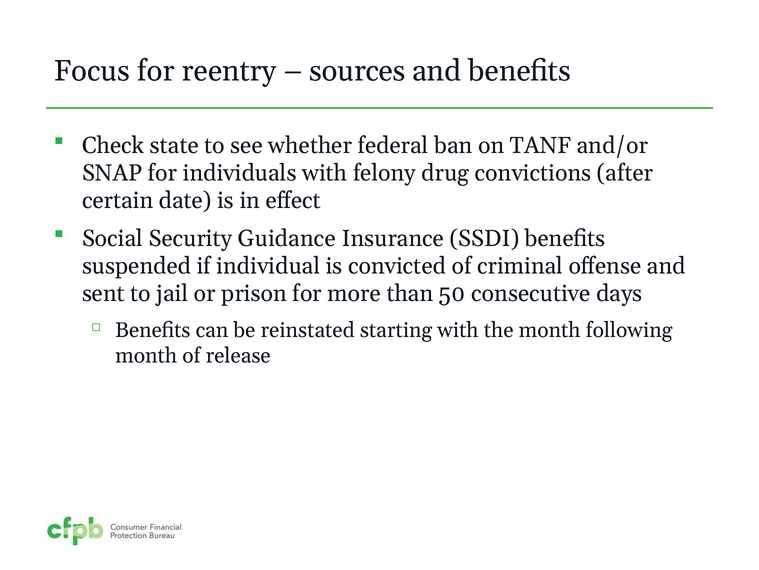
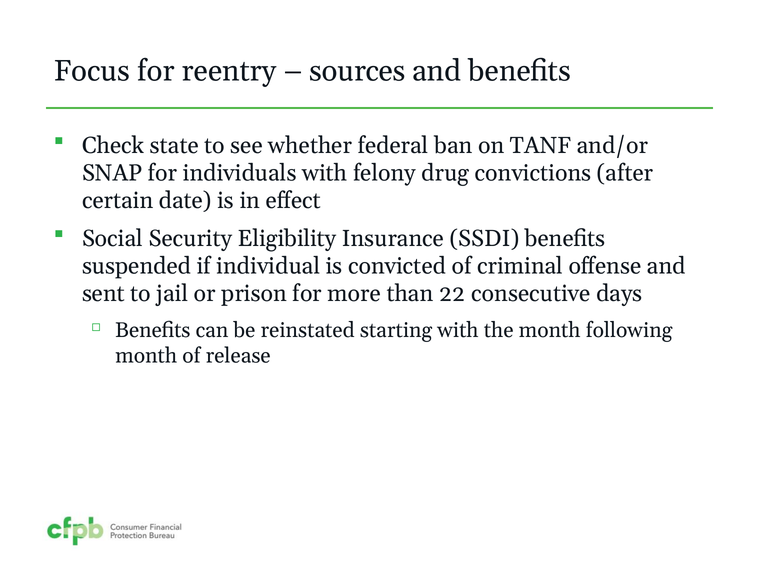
Guidance: Guidance -> Eligibility (287, 238)
50: 50 -> 22 (452, 293)
